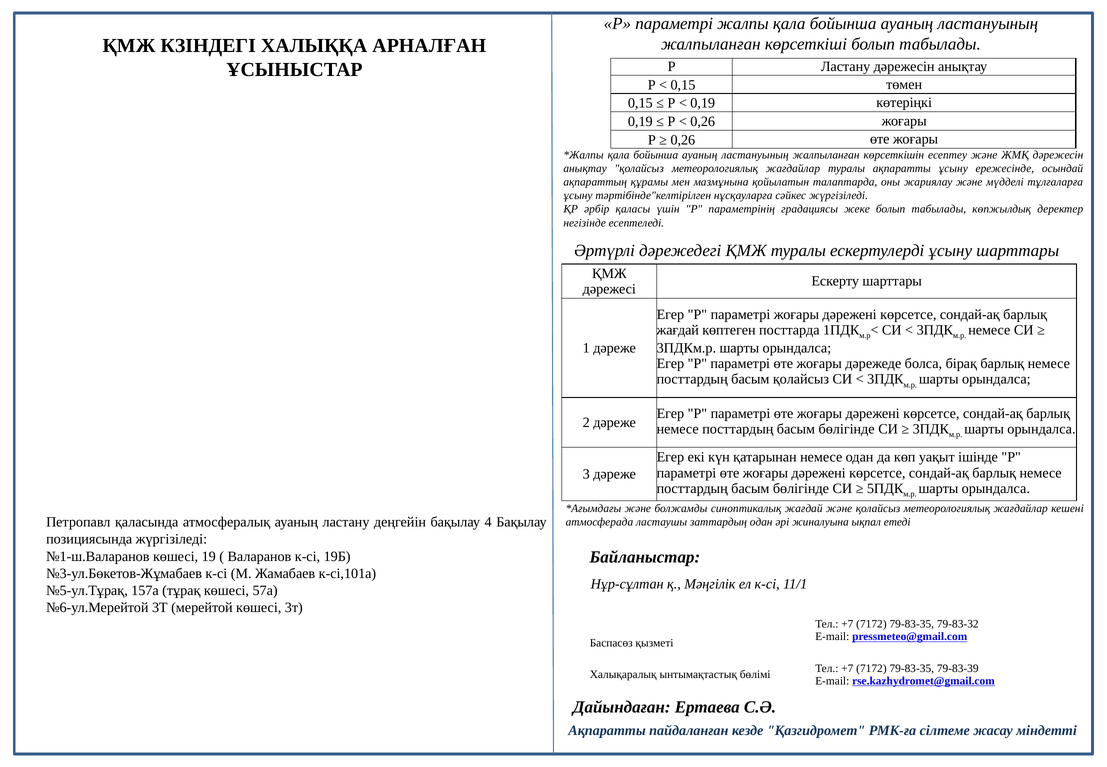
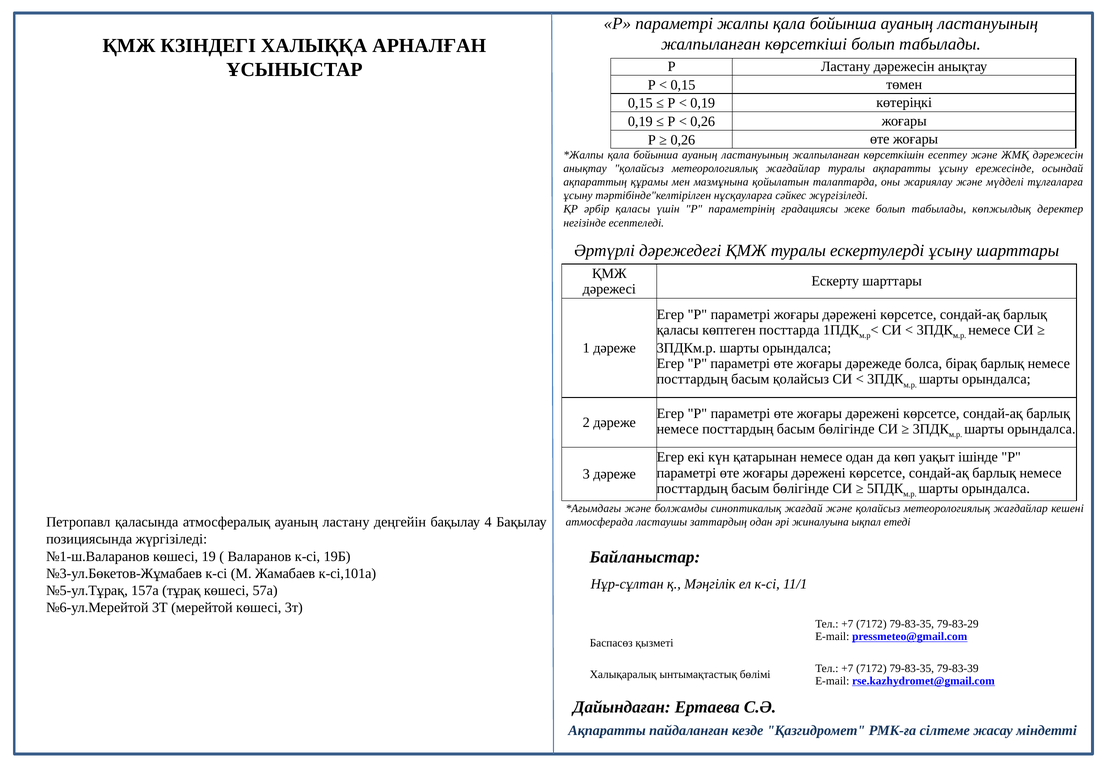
жағдай: жағдай -> қаласы (678, 330)
79-83-32: 79-83-32 -> 79-83-29 (958, 624)
